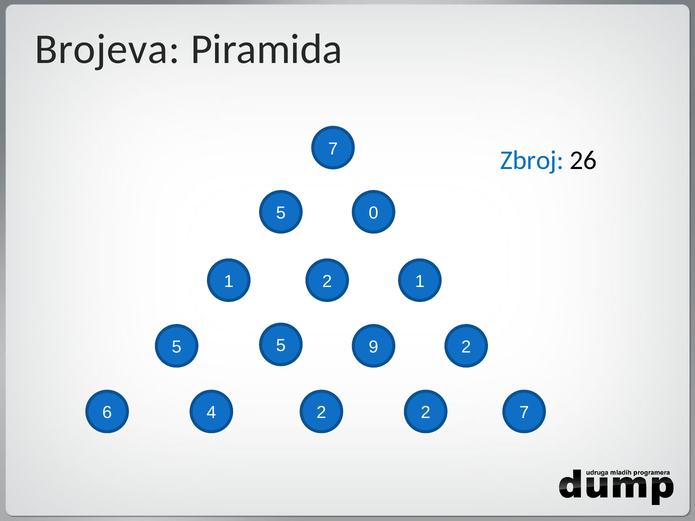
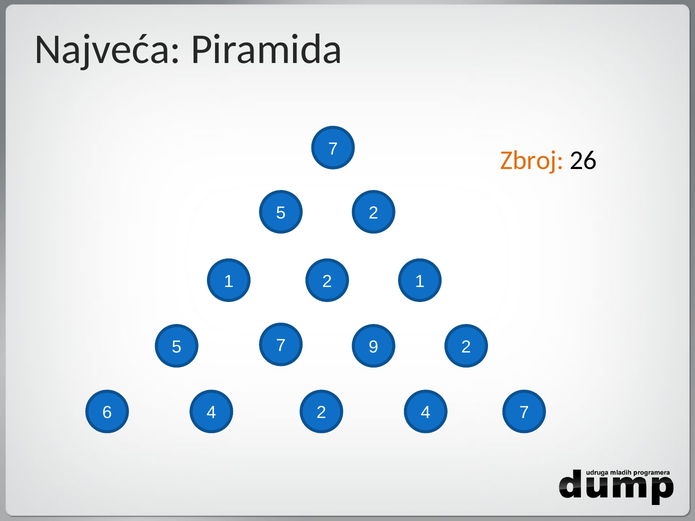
Brojeva: Brojeva -> Najveća (108, 49)
Zbroj colour: blue -> orange (532, 161)
5 0: 0 -> 2 (374, 213)
5 5: 5 -> 7 (281, 346)
4 2 2: 2 -> 4 (426, 413)
